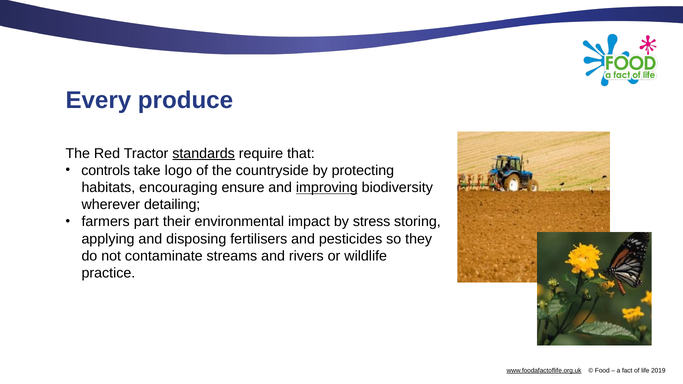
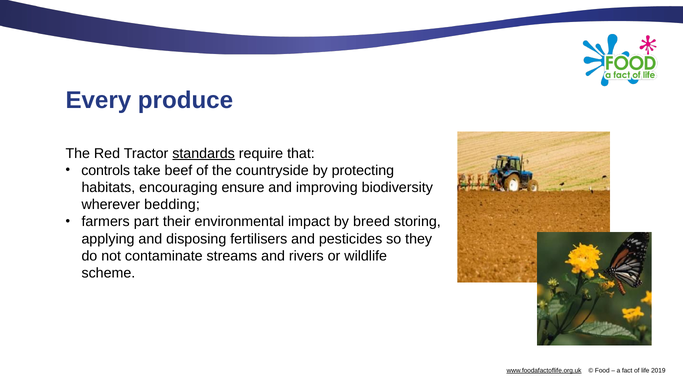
logo: logo -> beef (178, 171)
improving underline: present -> none (327, 188)
detailing: detailing -> bedding (172, 205)
stress: stress -> breed (371, 222)
practice: practice -> scheme (108, 273)
